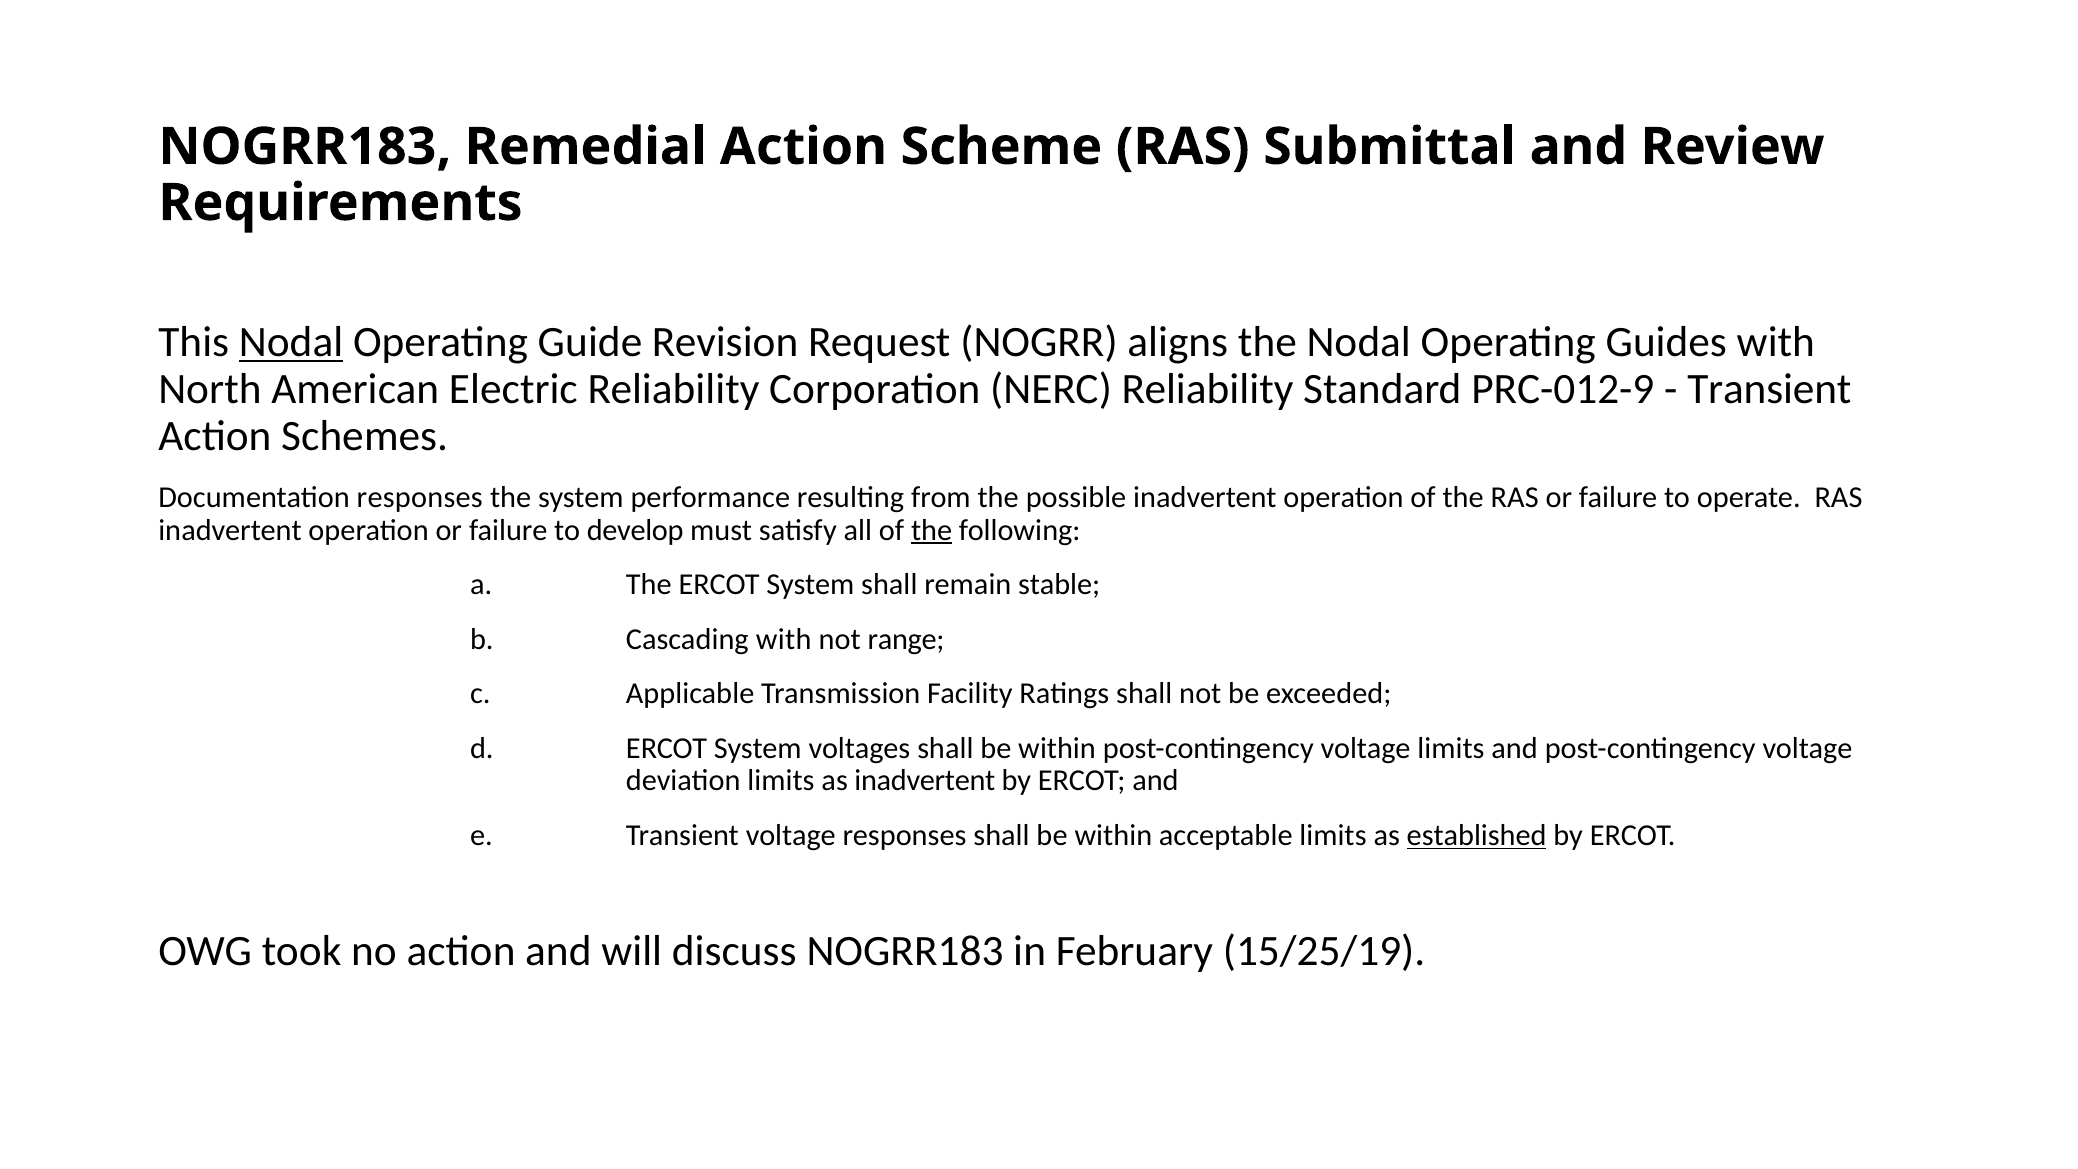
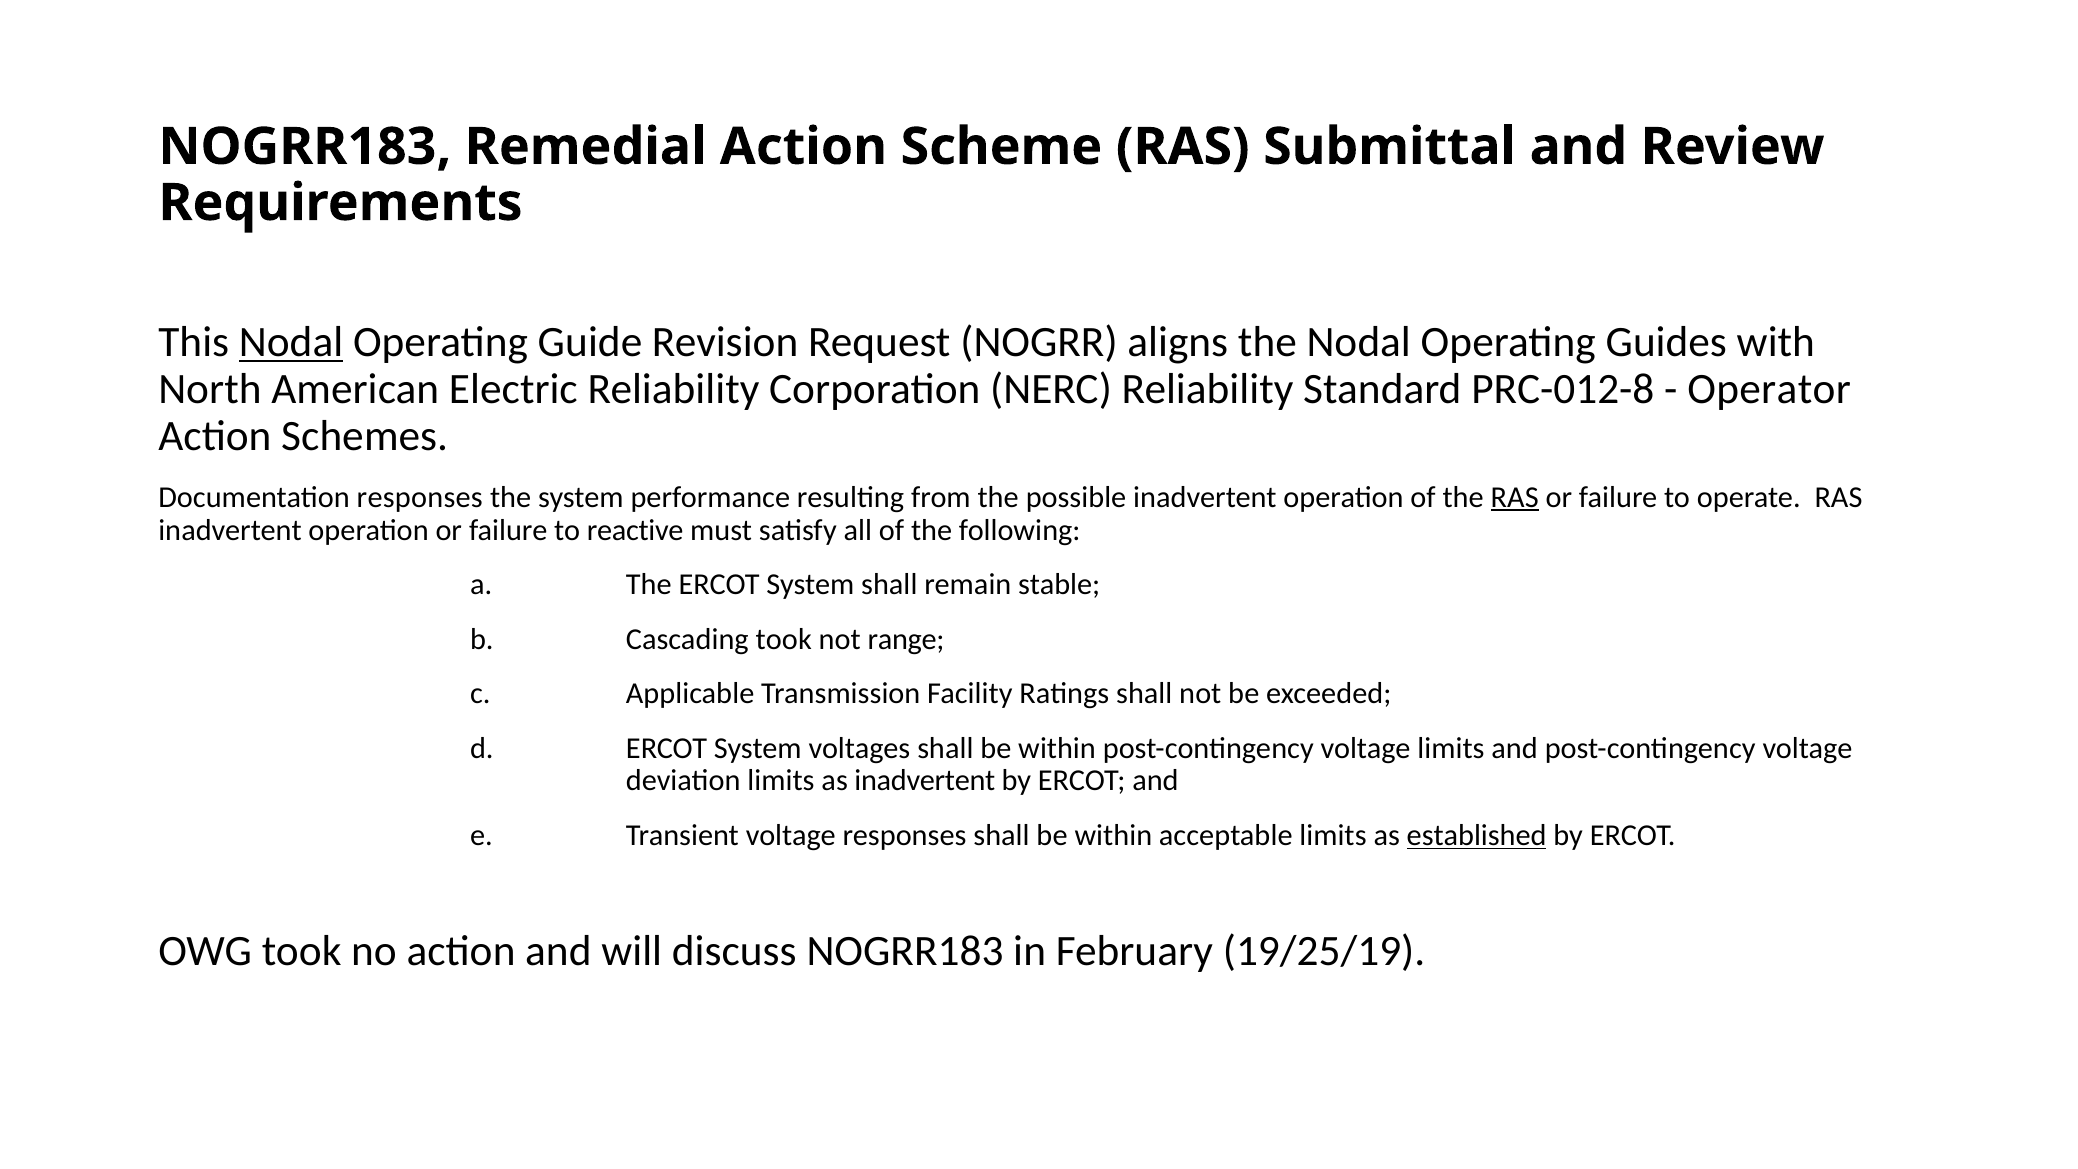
PRC-012-9: PRC-012-9 -> PRC-012-8 (1563, 389)
Transient: Transient -> Operator (1769, 389)
RAS underline: none -> present (1515, 497)
develop: develop -> reactive (635, 530)
the underline: present -> none (932, 530)
Cascading with: with -> took (784, 639)
15/25/19: 15/25/19 -> 19/25/19 (1324, 951)
